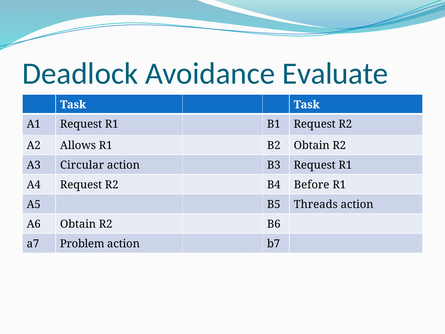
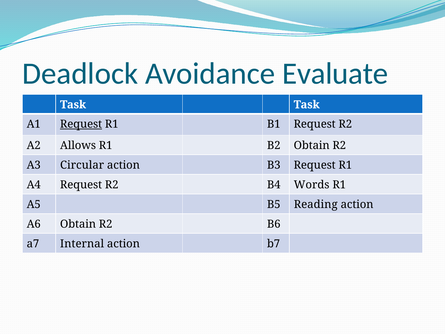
Request underline: none -> present (81, 124)
Before: Before -> Words (312, 185)
Threads: Threads -> Reading (316, 204)
Problem: Problem -> Internal (82, 243)
